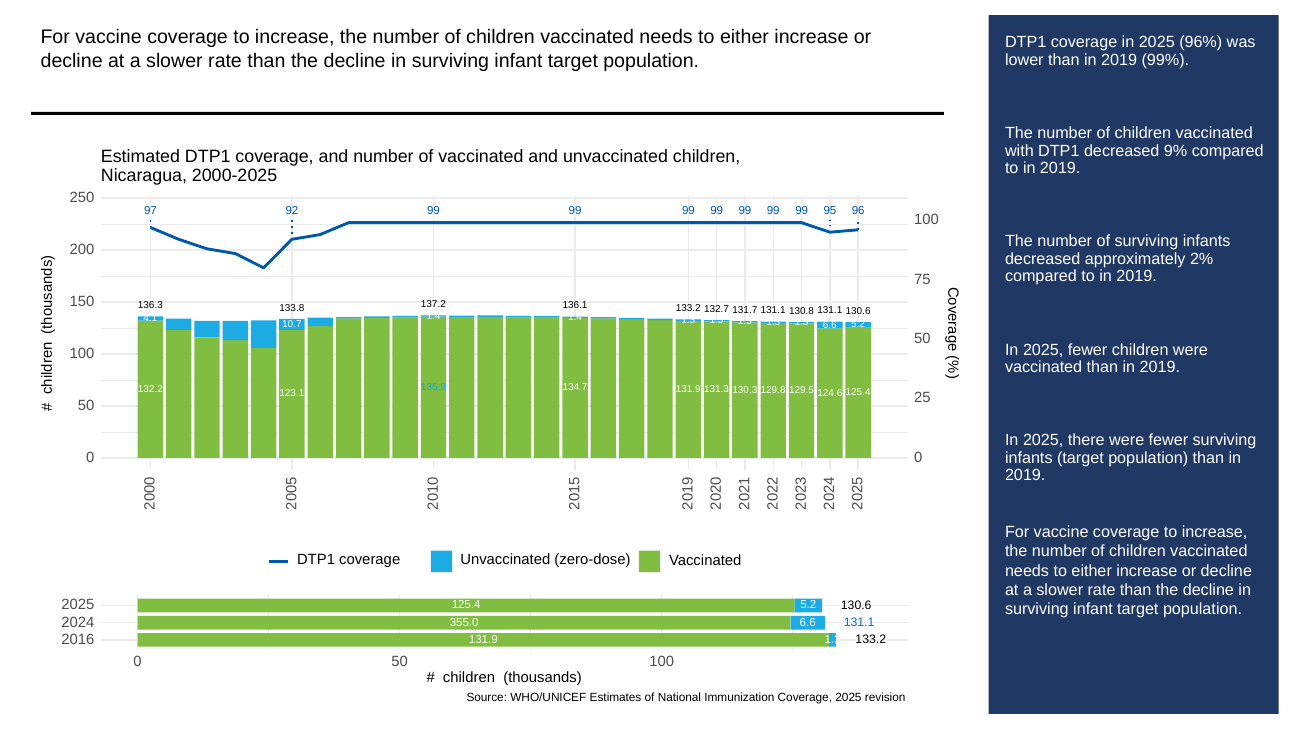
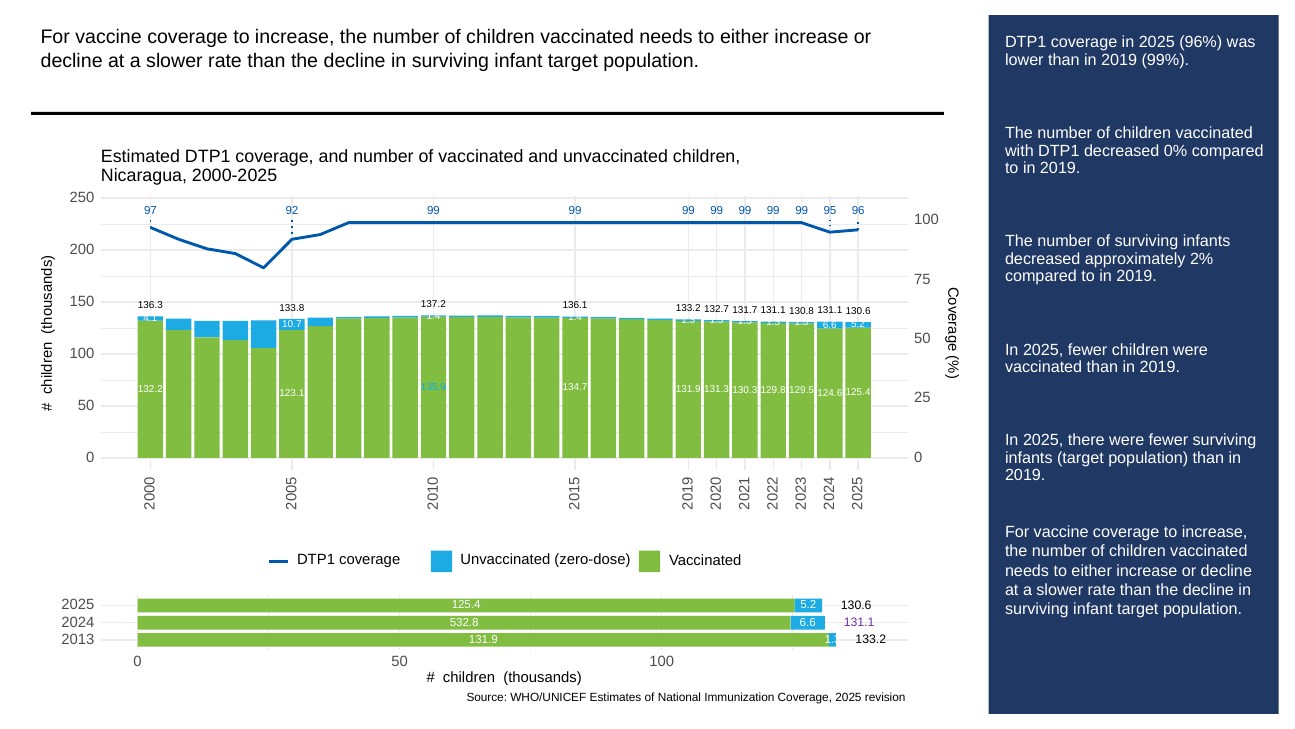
9%: 9% -> 0% (1176, 151)
131.1 colour: blue -> purple (859, 622)
355.0: 355.0 -> 532.8 (464, 622)
2016: 2016 -> 2013 (78, 639)
